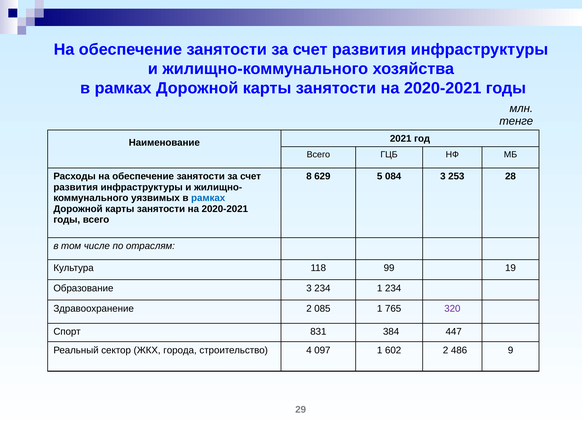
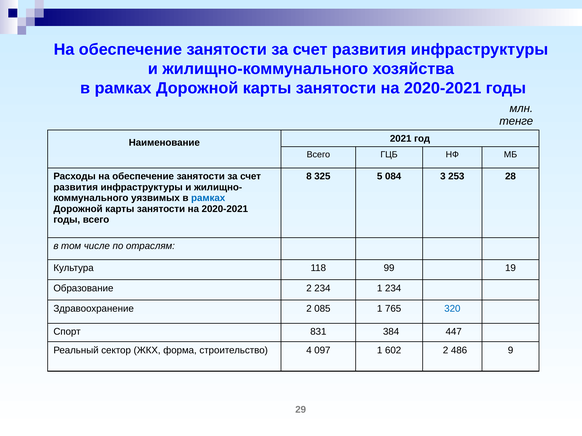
629: 629 -> 325 (322, 177)
Образование 3: 3 -> 2 (309, 288)
320 colour: purple -> blue (452, 309)
города: города -> форма (180, 351)
